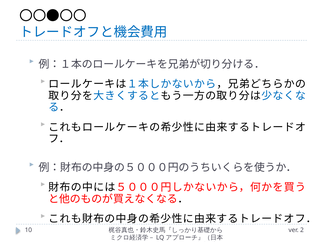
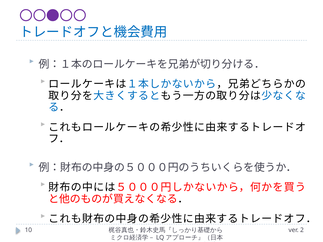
〇〇●〇〇 colour: black -> purple (53, 16)
